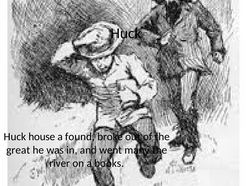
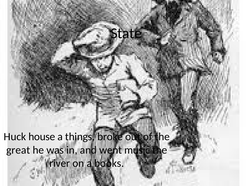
Huck: Huck -> State (126, 33)
found: found -> things (80, 137)
many: many -> music (137, 150)
